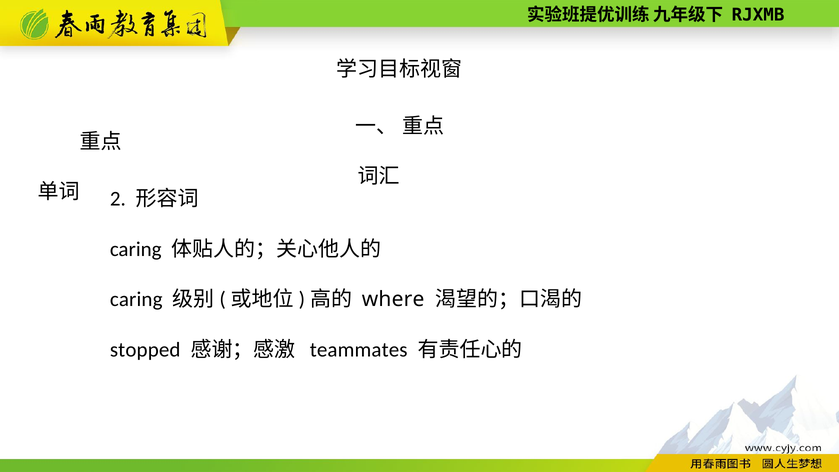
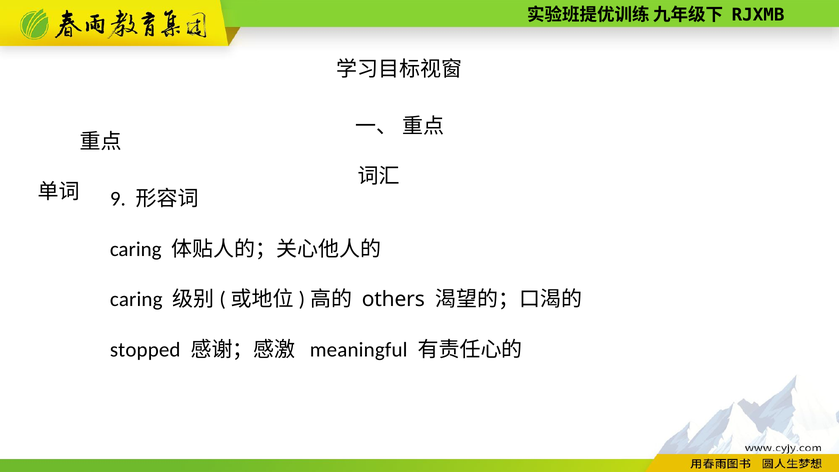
2: 2 -> 9 (118, 199)
where: where -> others (393, 299)
teammates: teammates -> meaningful (359, 350)
